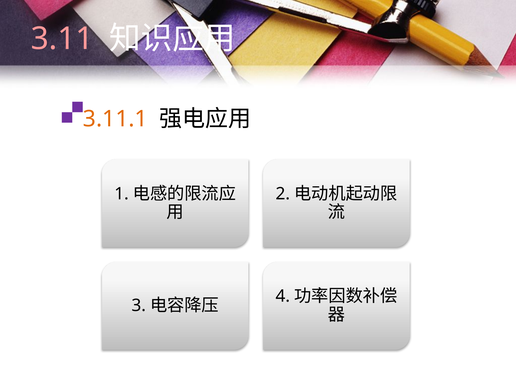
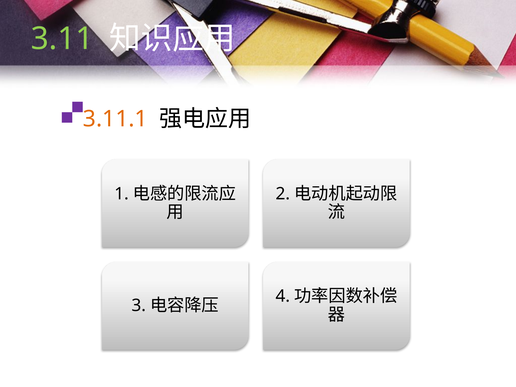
3.11 colour: pink -> light green (62, 39)
